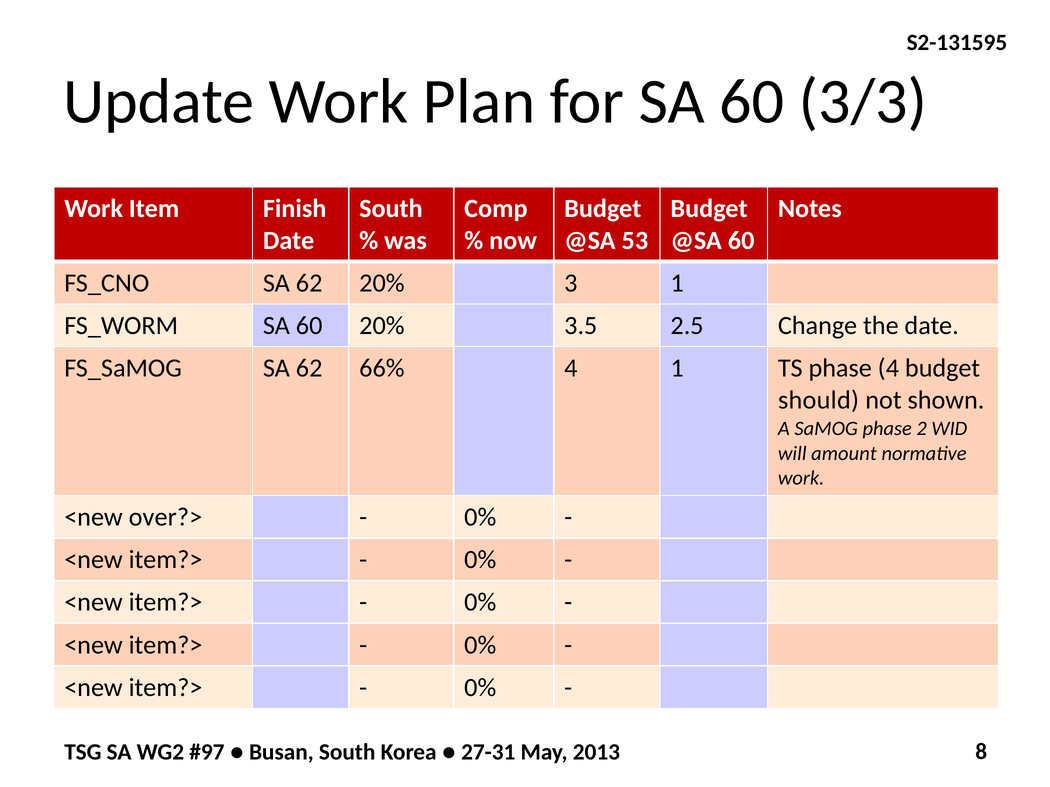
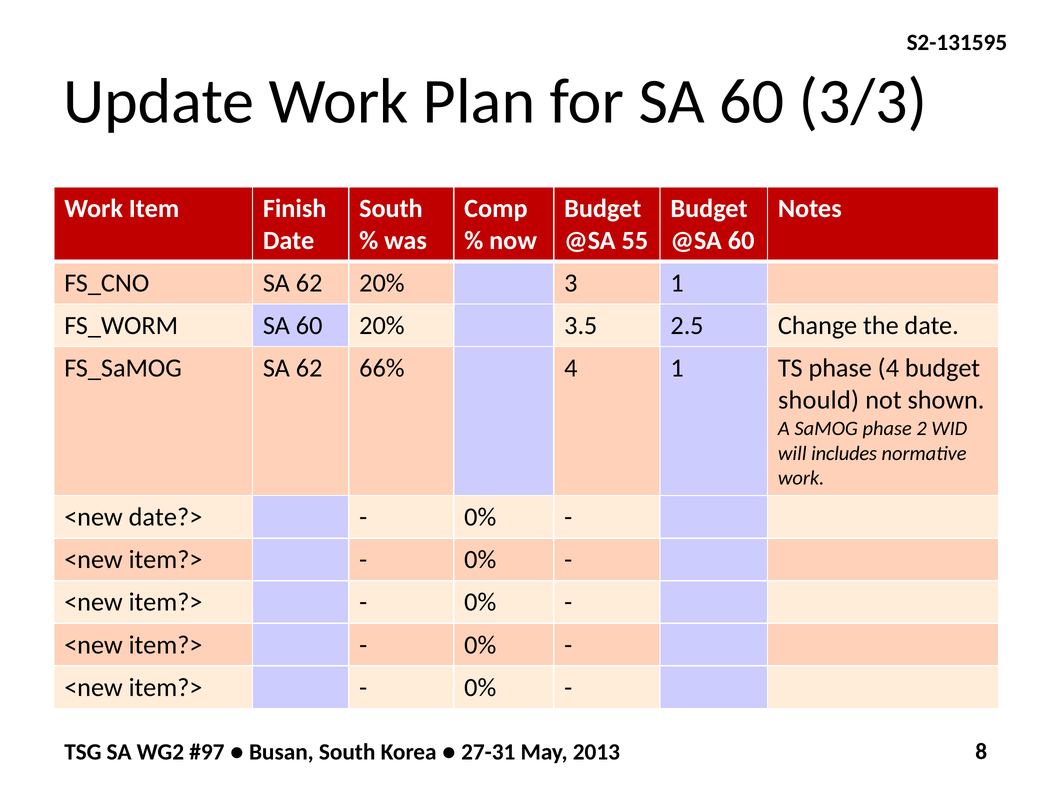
53: 53 -> 55 (635, 241)
amount: amount -> includes (844, 454)
over?>: over?> -> date?> (165, 518)
